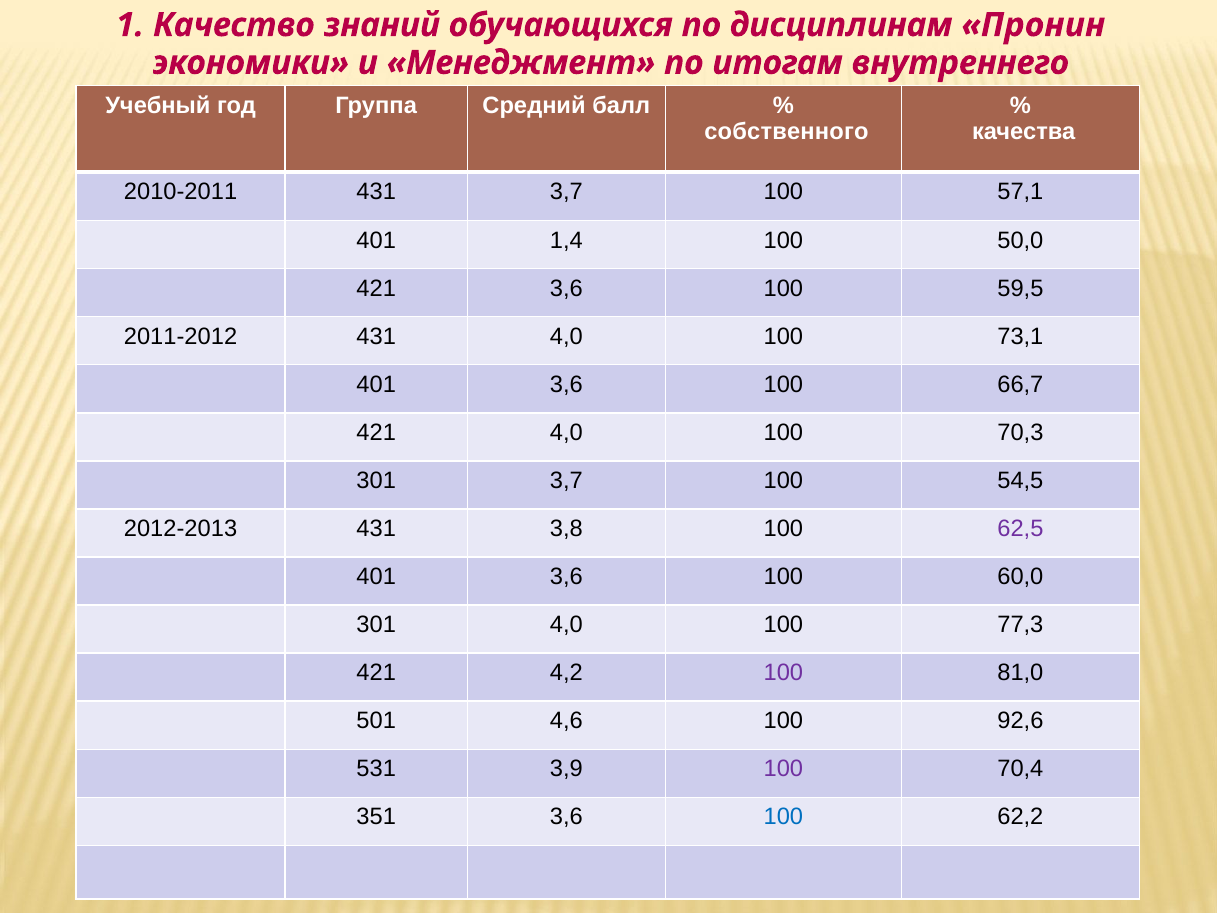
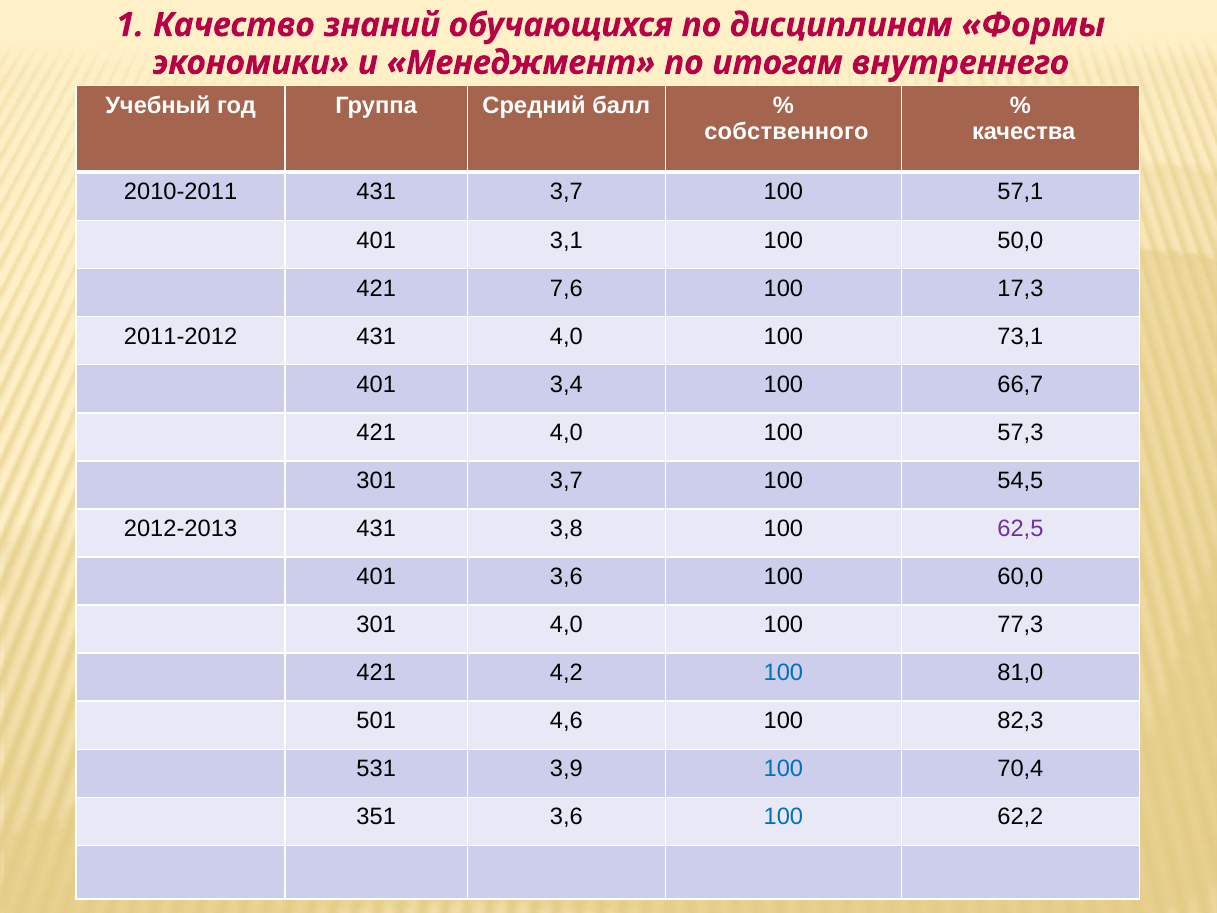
Пронин: Пронин -> Формы (1033, 25)
1,4: 1,4 -> 3,1 (566, 240)
421 3,6: 3,6 -> 7,6 (566, 288)
59,5: 59,5 -> 17,3 (1020, 288)
3,6: 3,6 -> 3,4 (566, 384)
70,3: 70,3 -> 57,3 (1020, 432)
100 colour: purple -> blue (783, 673)
92,6: 92,6 -> 82,3 (1020, 721)
100 colour: purple -> blue (783, 769)
